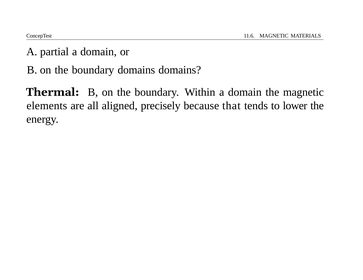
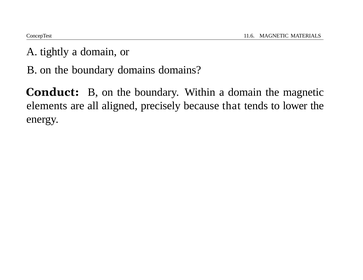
partial: partial -> tightly (54, 52)
Thermal: Thermal -> Conduct (53, 92)
